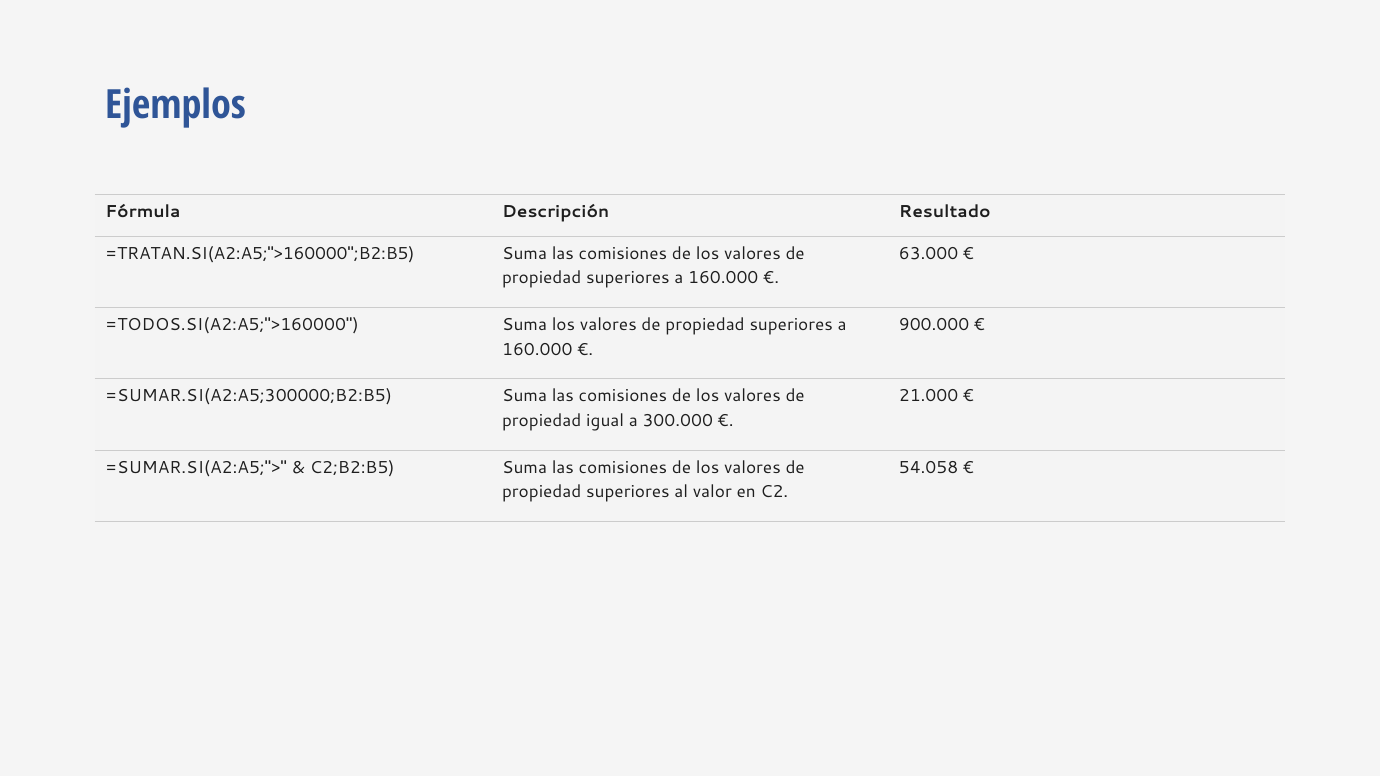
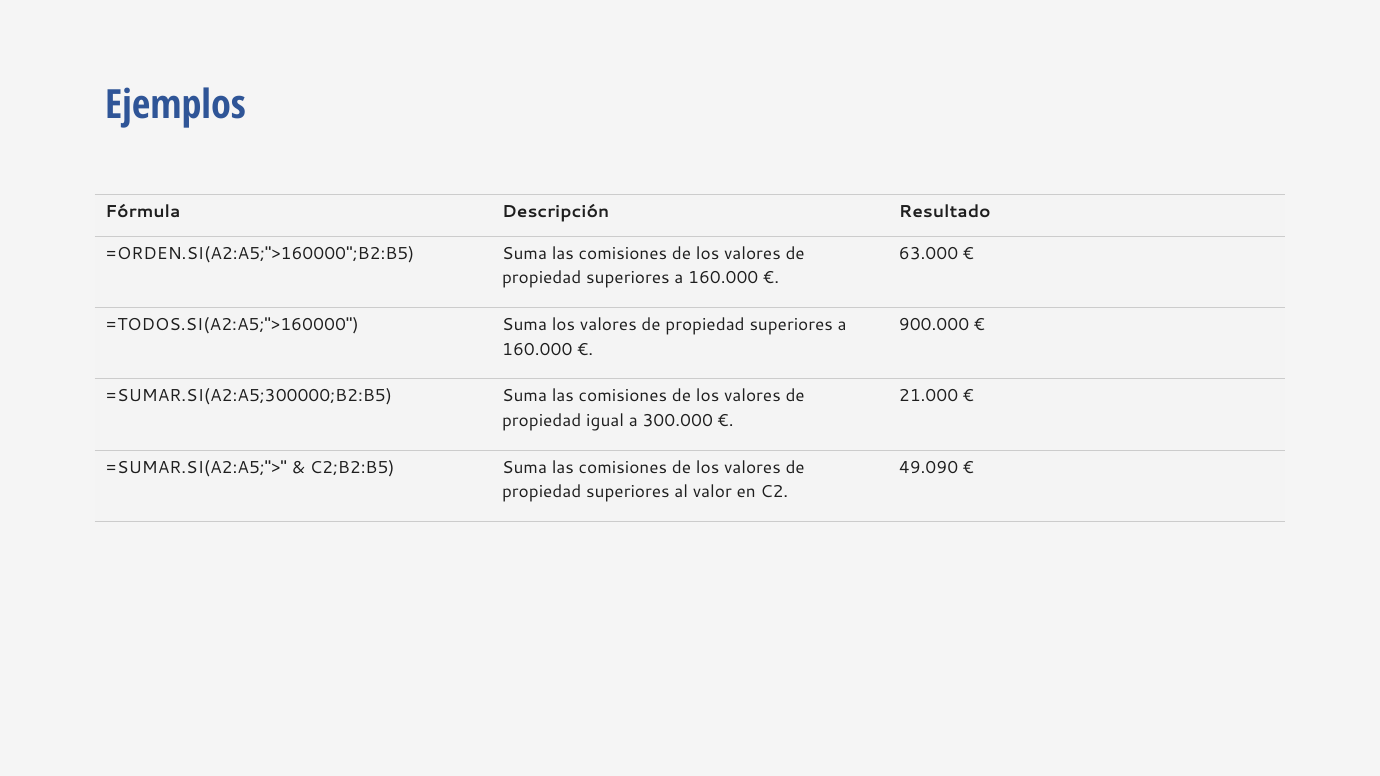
=TRATAN.SI(A2:A5;">160000";B2:B5: =TRATAN.SI(A2:A5;">160000";B2:B5 -> =ORDEN.SI(A2:A5;">160000";B2:B5 (260, 254)
54.058: 54.058 -> 49.090 (929, 468)
